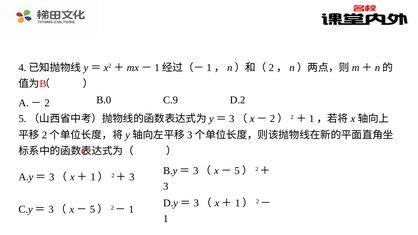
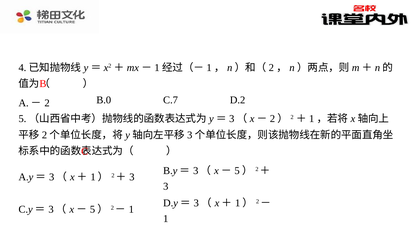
C.9: C.9 -> C.7 (171, 100)
